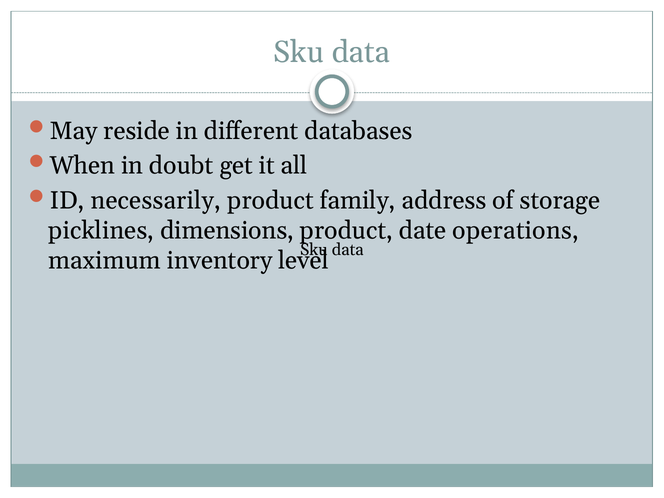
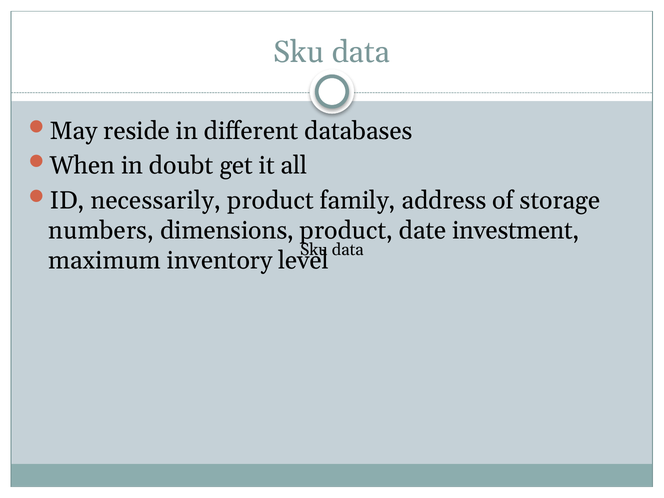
picklines: picklines -> numbers (101, 231)
operations: operations -> investment (516, 231)
